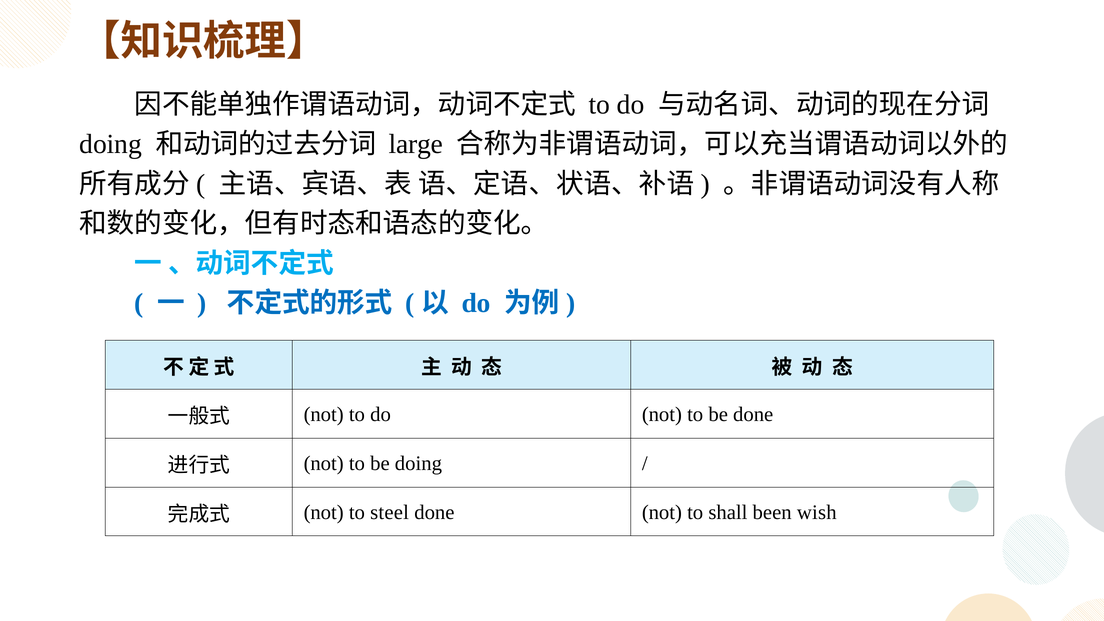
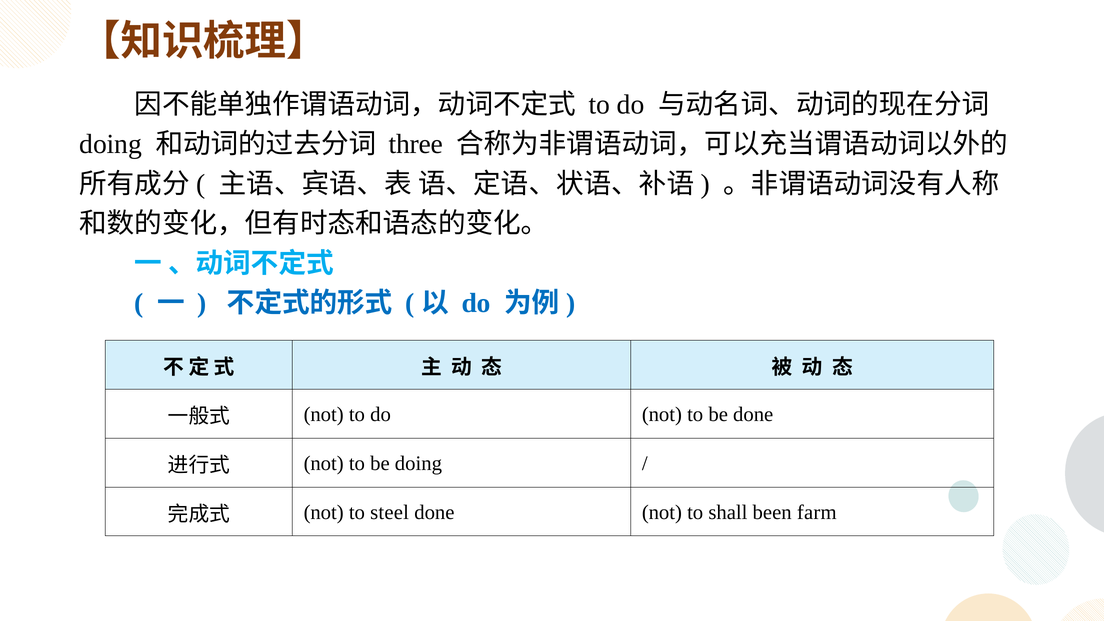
large: large -> three (416, 144)
wish: wish -> farm (817, 512)
